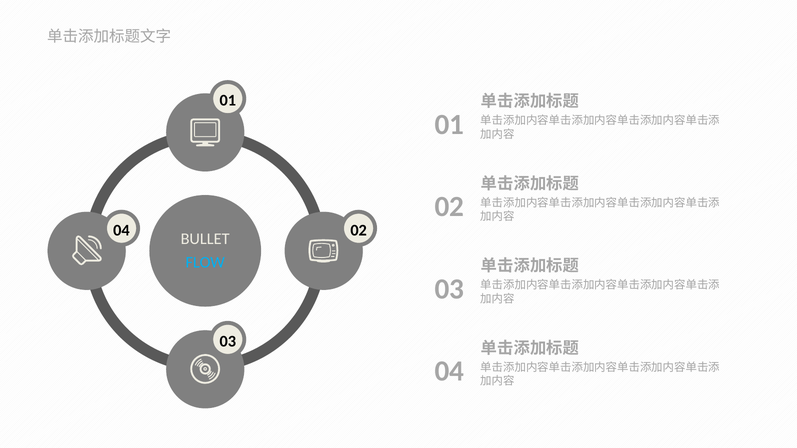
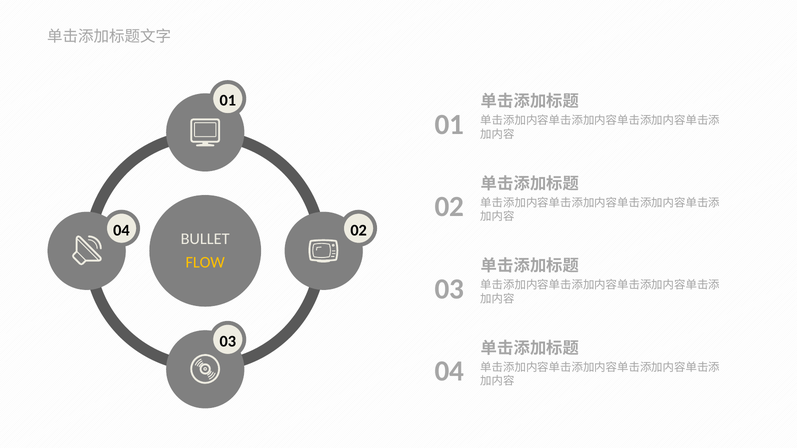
FLOW colour: light blue -> yellow (205, 263)
